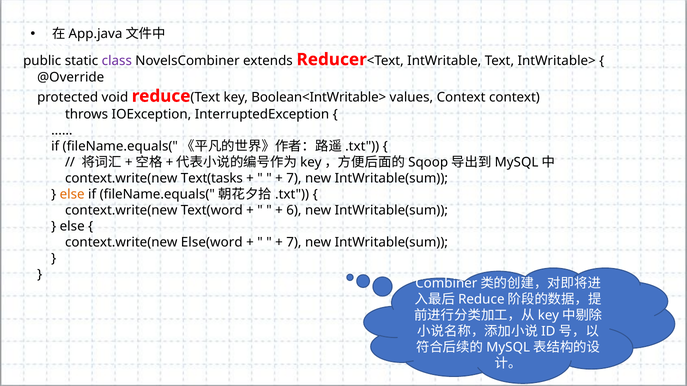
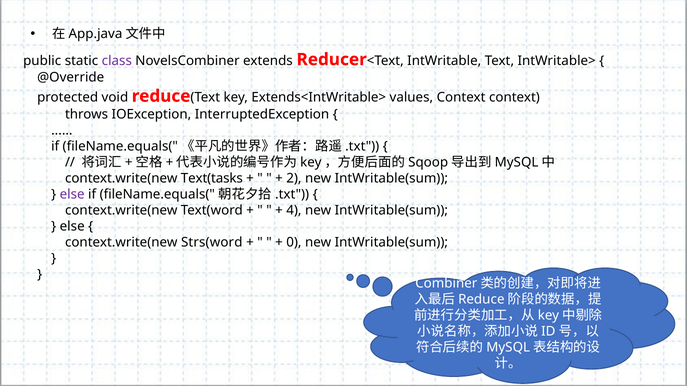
Boolean<IntWritable>: Boolean<IntWritable> -> Extends<IntWritable> (319, 97)
7: 7 -> 2 (294, 178)
else colour: orange -> purple (72, 194)
6: 6 -> 4 (294, 211)
Else(word: Else(word -> Strs(word (212, 243)
7: 7 -> 0 (294, 243)
